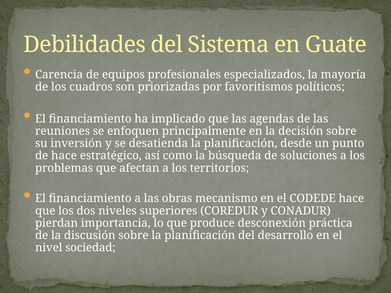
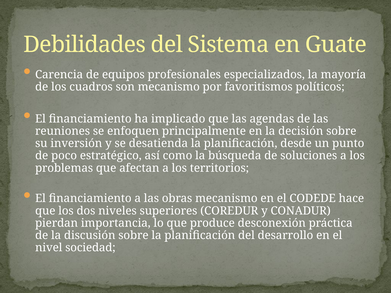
son priorizadas: priorizadas -> mecanismo (169, 87)
de hace: hace -> poco (64, 156)
